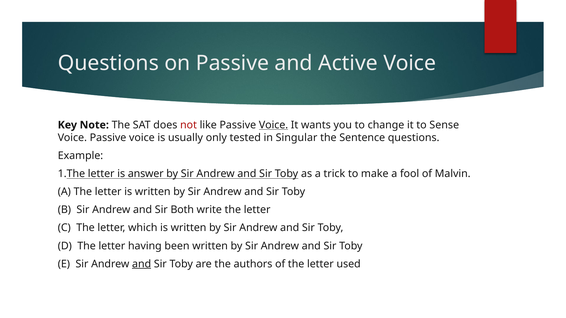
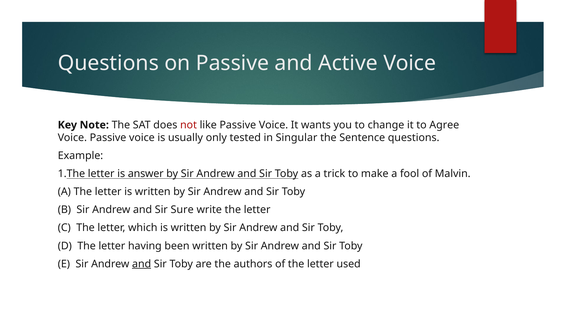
Voice underline: present -> none (274, 125)
Sense: Sense -> Agree (444, 125)
Both: Both -> Sure (182, 210)
